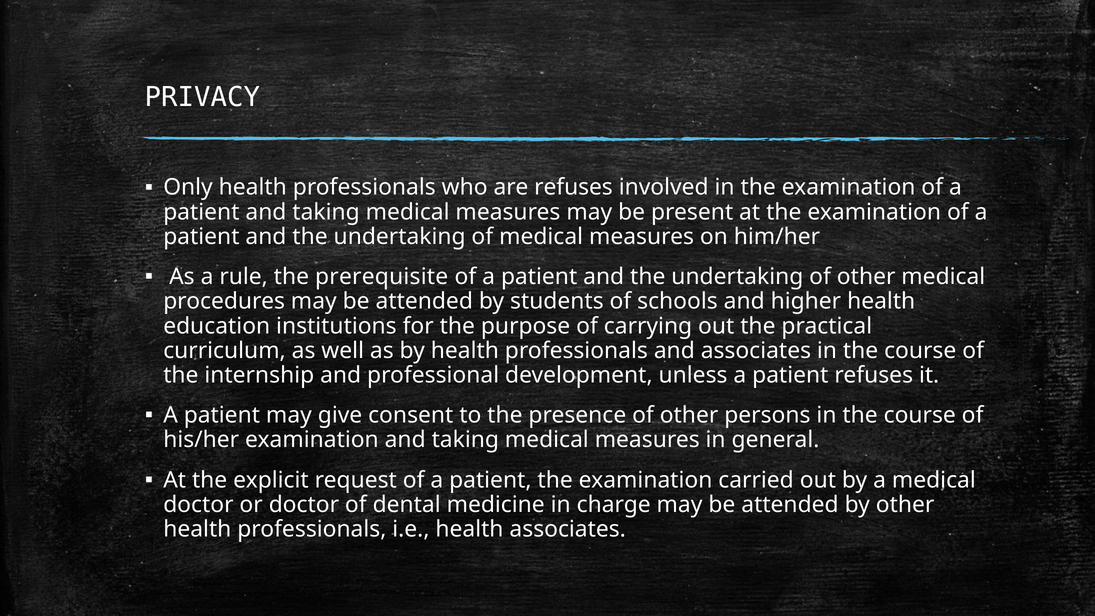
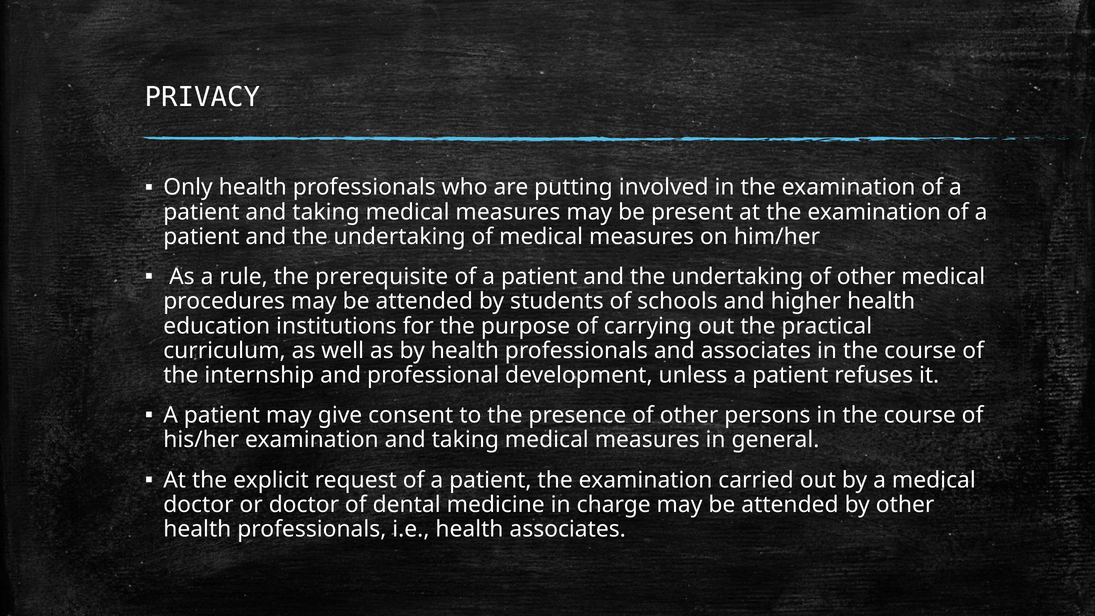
are refuses: refuses -> putting (573, 187)
